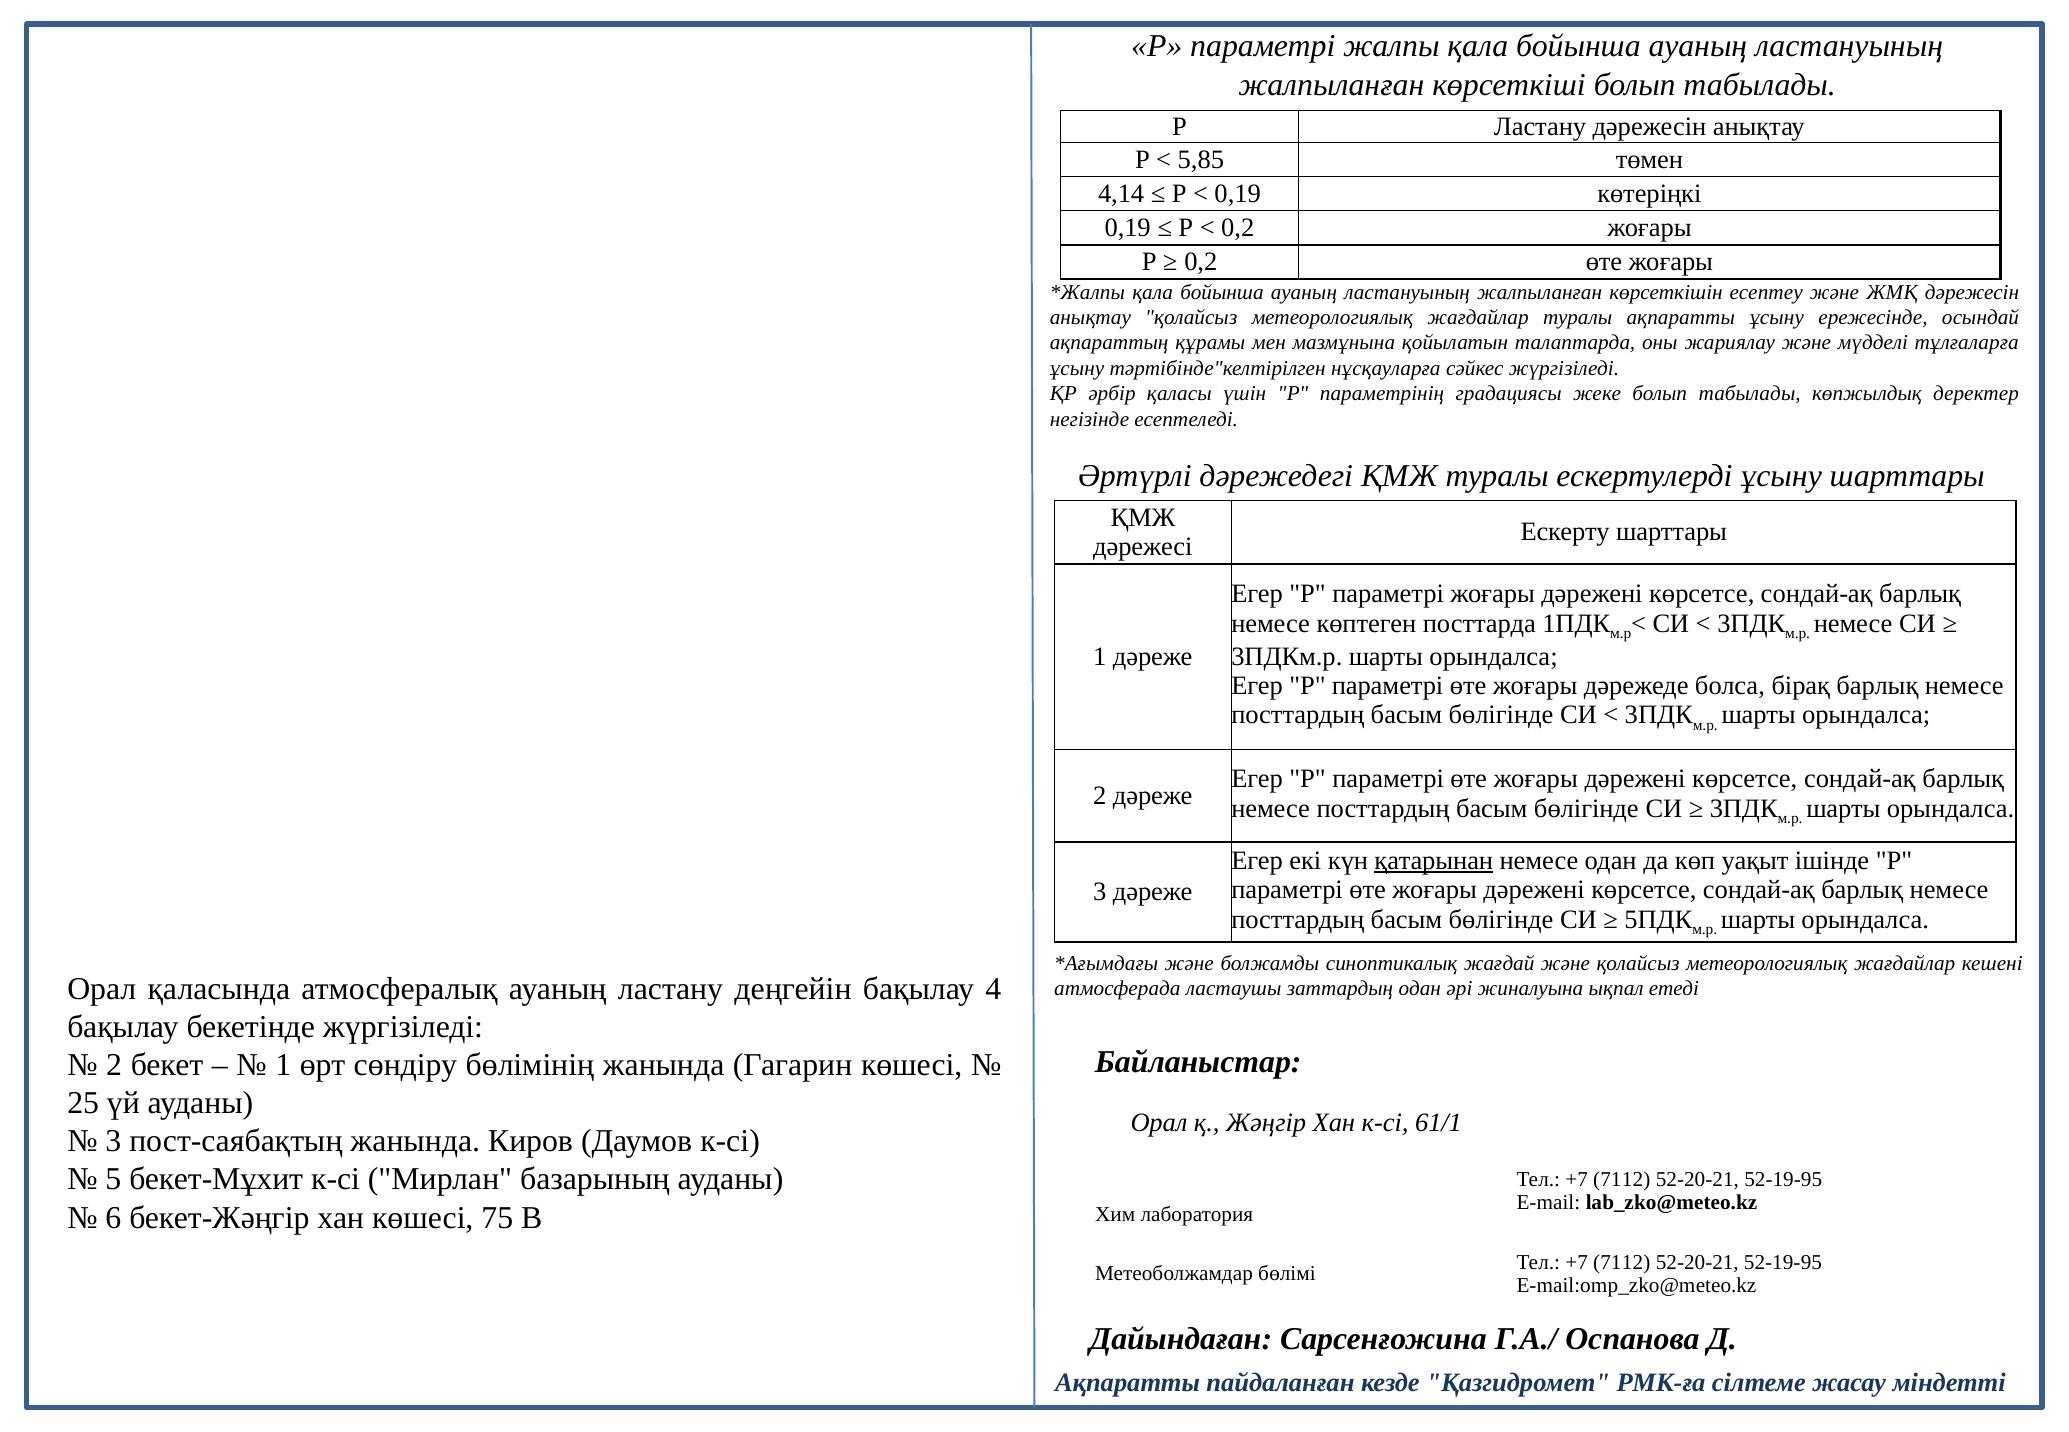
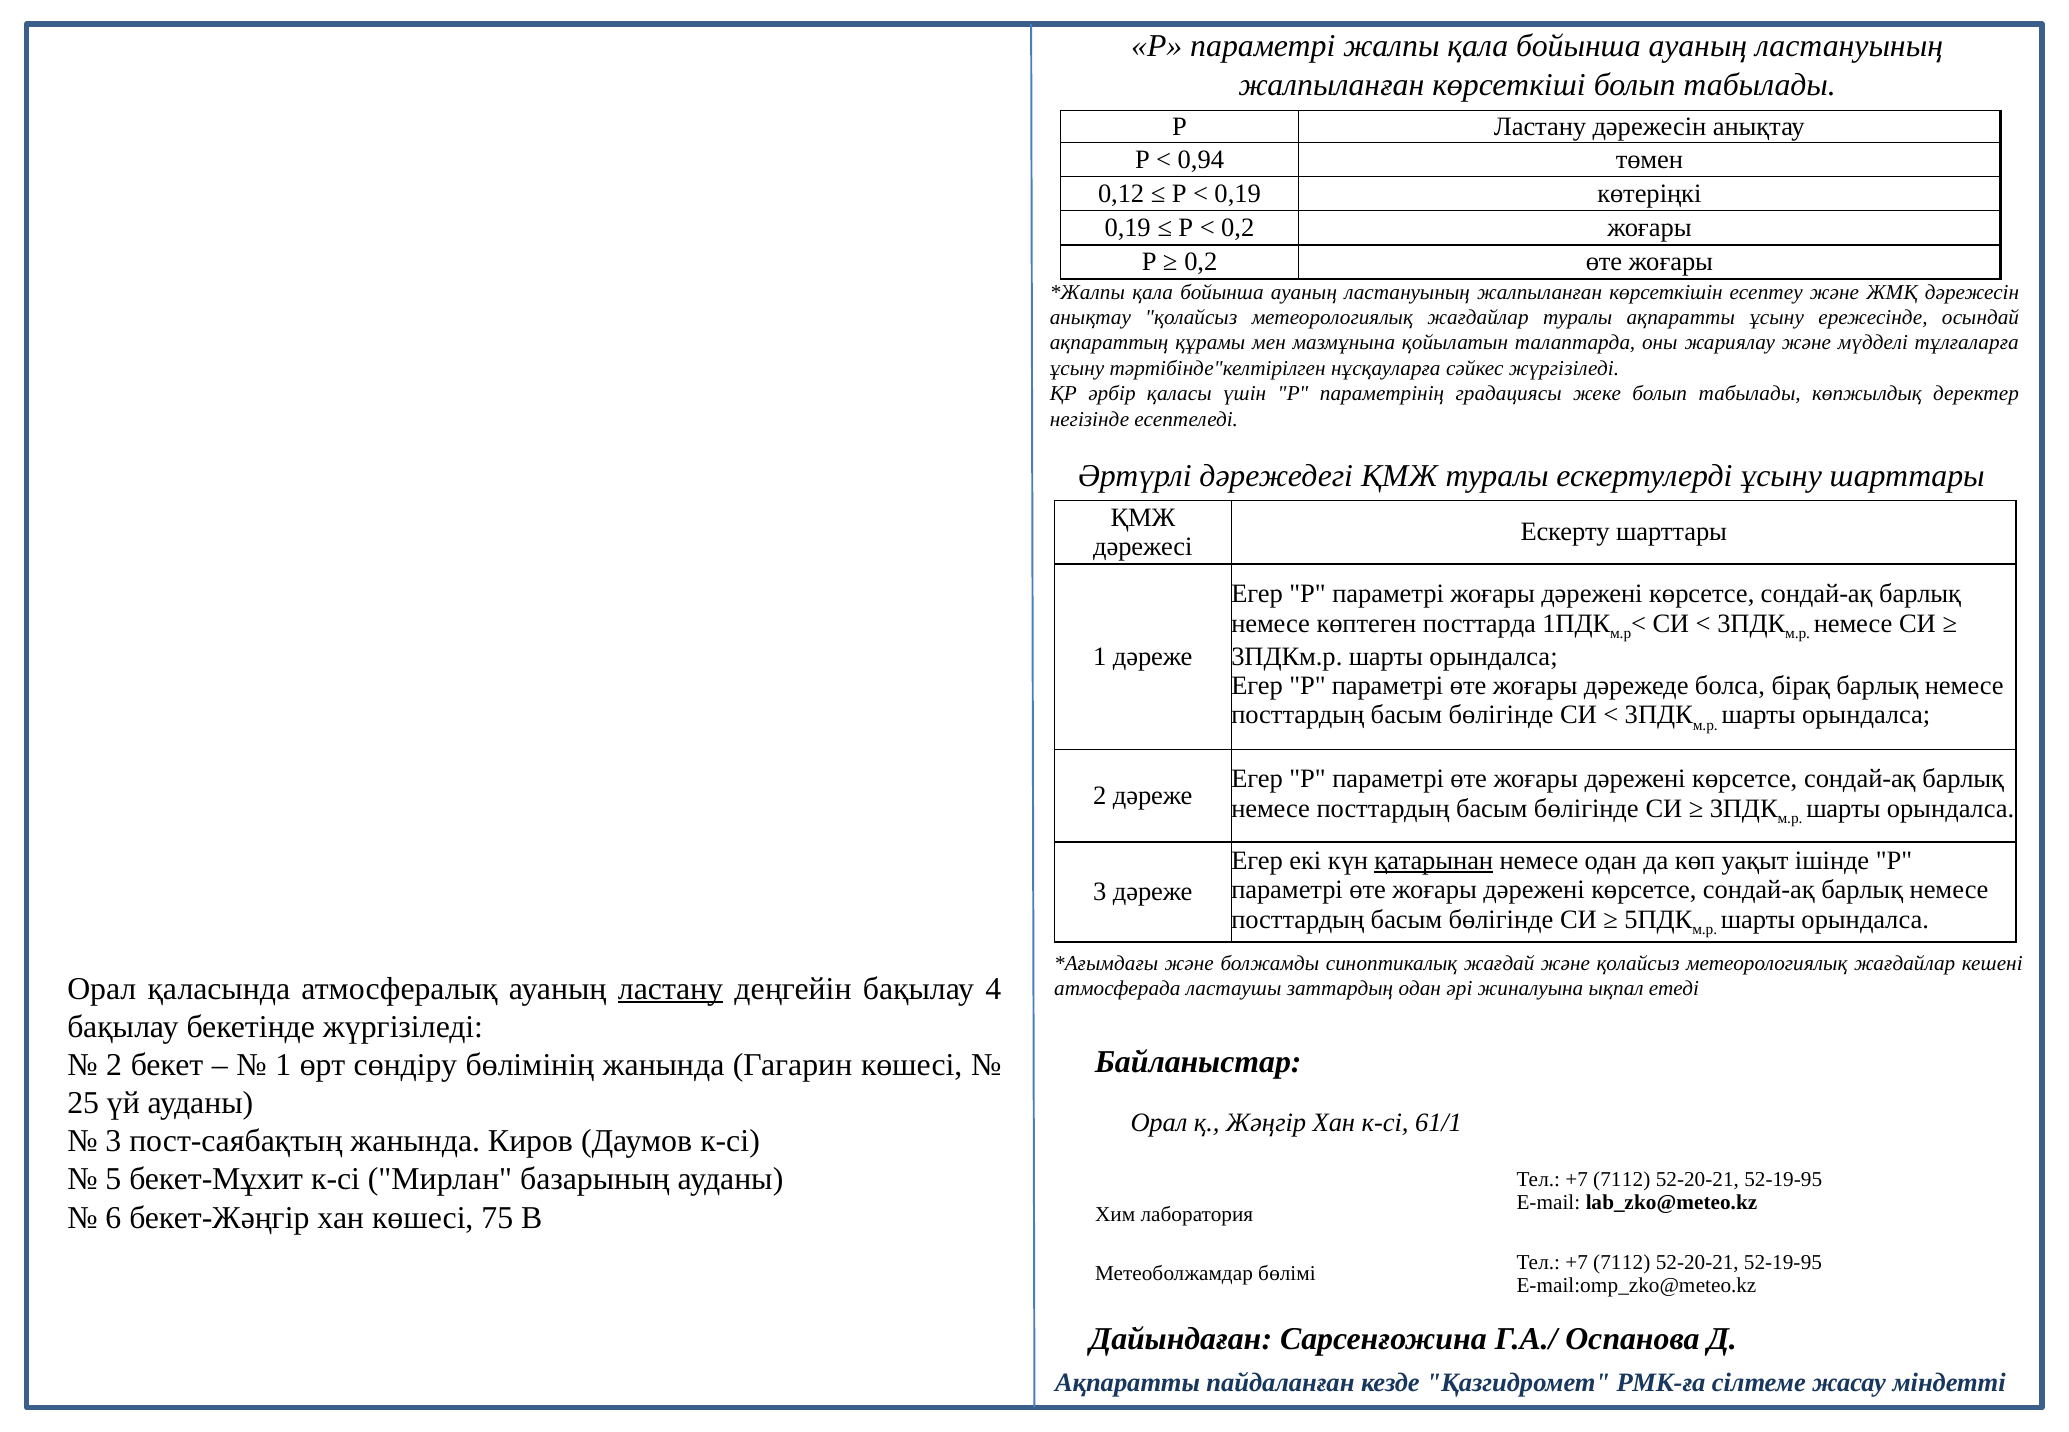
5,85: 5,85 -> 0,94 (1201, 159)
4,14: 4,14 -> 0,12 (1121, 194)
ластану underline: none -> present (671, 989)
